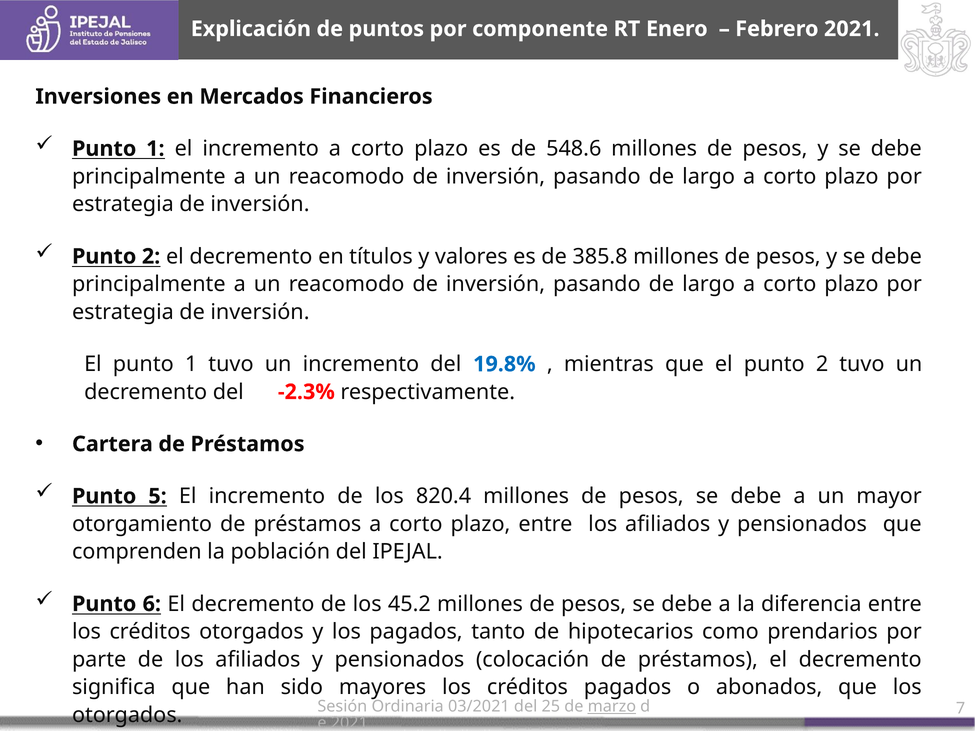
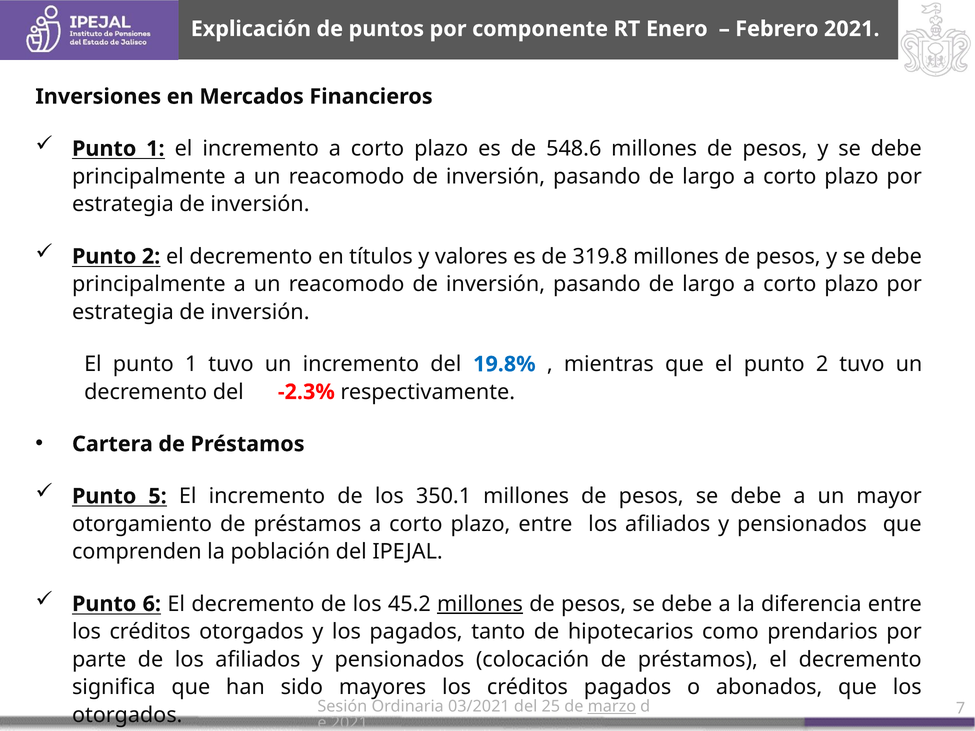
385.8: 385.8 -> 319.8 (600, 257)
820.4: 820.4 -> 350.1 (444, 496)
millones underline: none -> present (480, 604)
